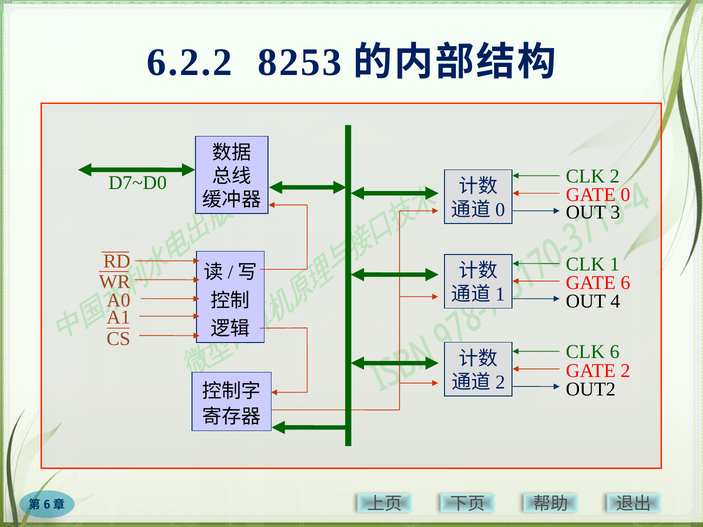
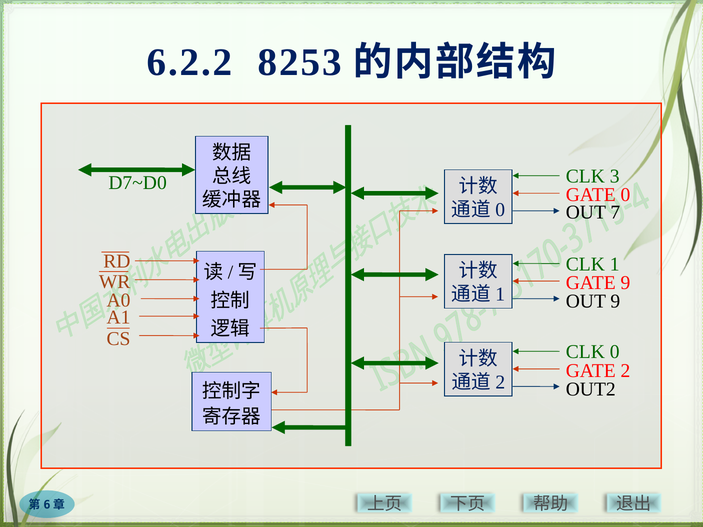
CLK 2: 2 -> 3 (615, 176)
3: 3 -> 7 (615, 213)
GATE 6: 6 -> 9 (625, 283)
OUT 4: 4 -> 9 (615, 302)
CLK 6: 6 -> 0 (615, 352)
